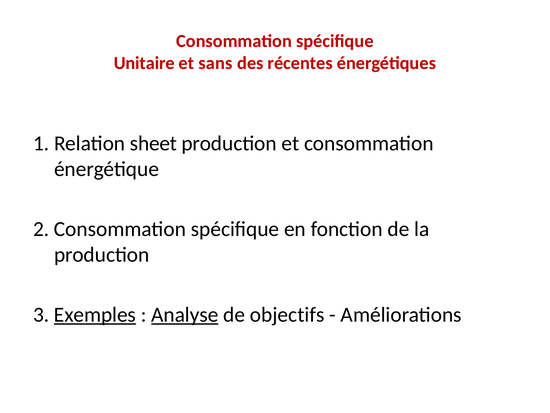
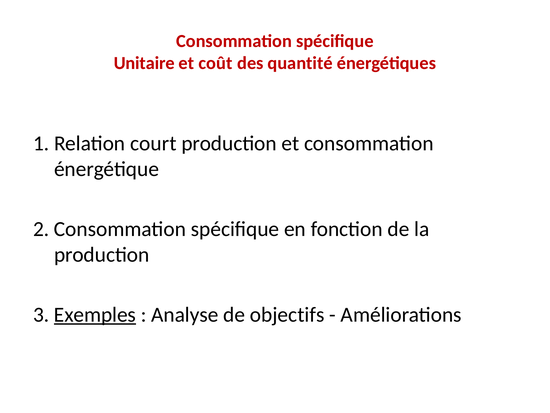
sans: sans -> coût (216, 63)
récentes: récentes -> quantité (300, 63)
sheet: sheet -> court (153, 143)
Analyse underline: present -> none (185, 315)
